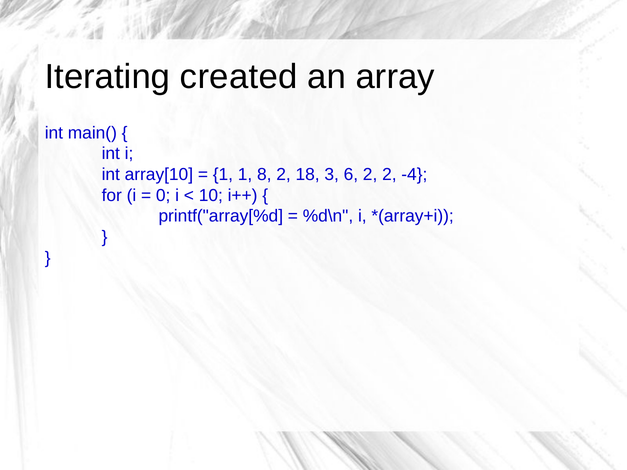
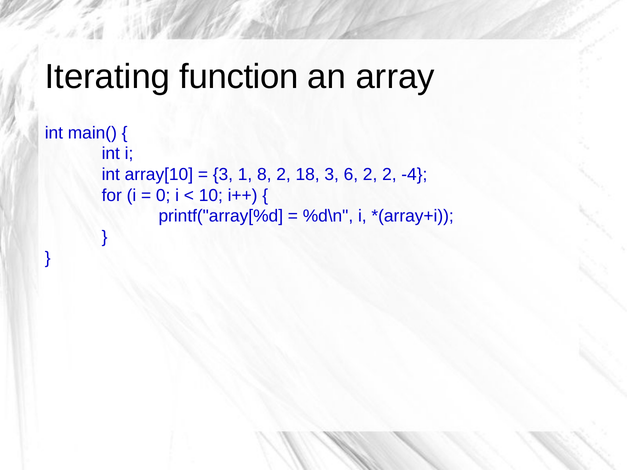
created: created -> function (239, 77)
1: 1 -> 3 (223, 175)
